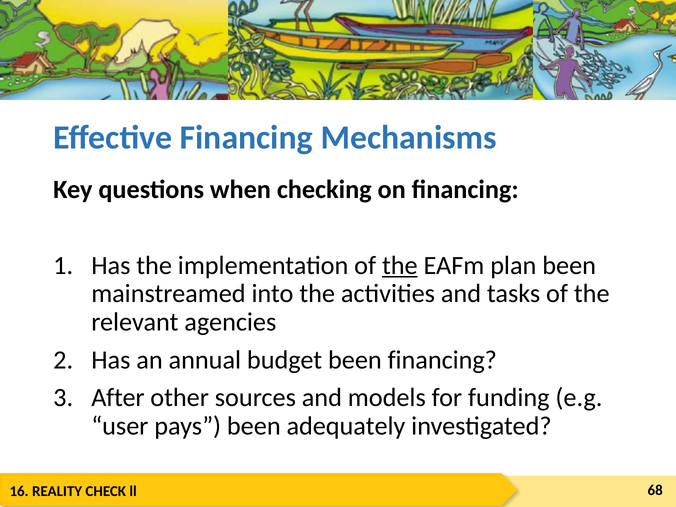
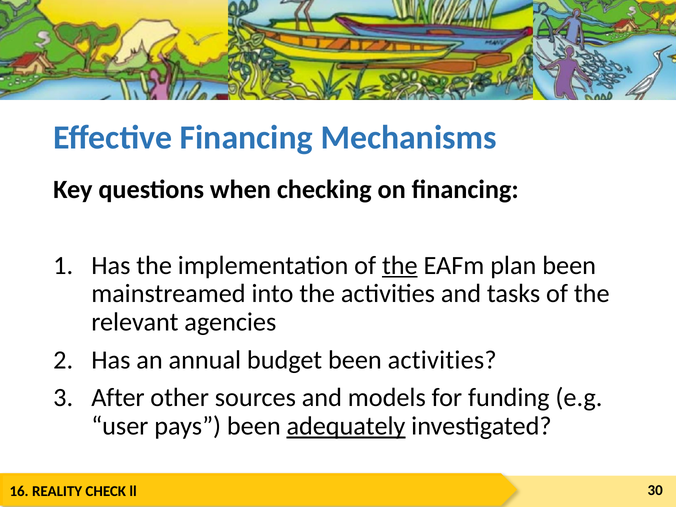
been financing: financing -> activities (442, 360)
adequately underline: none -> present (346, 426)
68: 68 -> 30 (655, 490)
